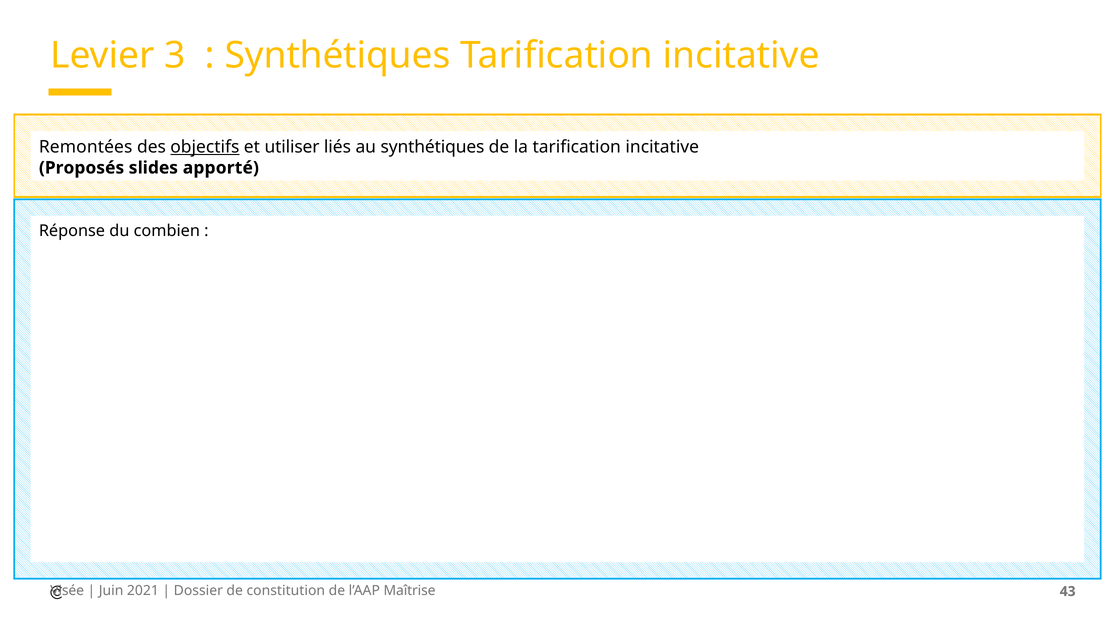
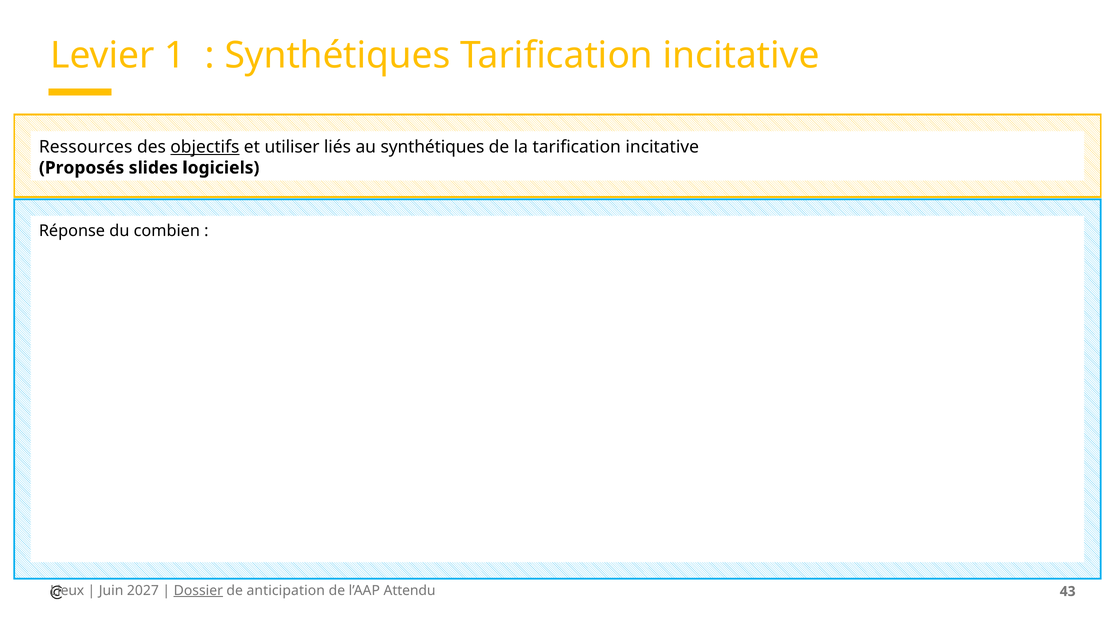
3: 3 -> 1 (175, 55)
Remontées: Remontées -> Ressources (86, 147)
apporté: apporté -> logiciels (221, 168)
Visée: Visée -> Lieux (67, 591)
2021: 2021 -> 2027 (143, 591)
Dossier underline: none -> present (198, 591)
constitution: constitution -> anticipation (286, 591)
Maîtrise: Maîtrise -> Attendu (410, 591)
